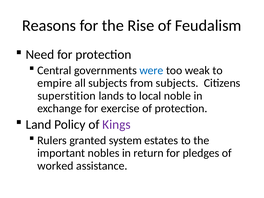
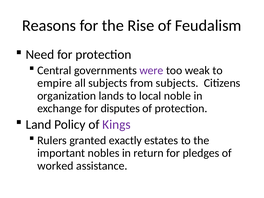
were colour: blue -> purple (151, 70)
superstition: superstition -> organization (67, 96)
exercise: exercise -> disputes (120, 108)
system: system -> exactly (125, 140)
